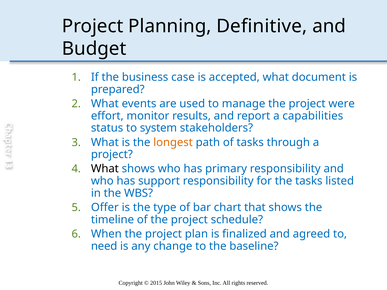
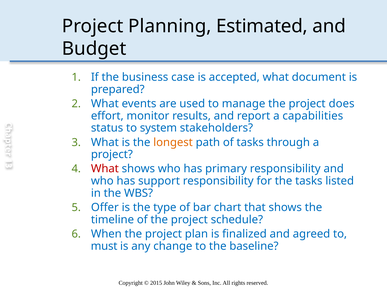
Definitive: Definitive -> Estimated (262, 26)
were: were -> does (342, 104)
What colour: black -> red (105, 169)
need: need -> must (104, 246)
